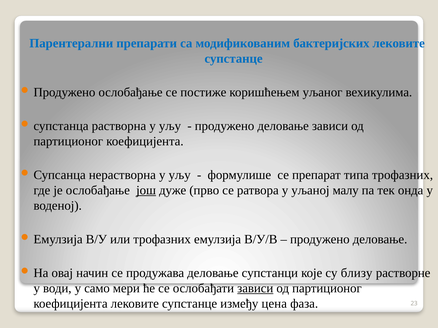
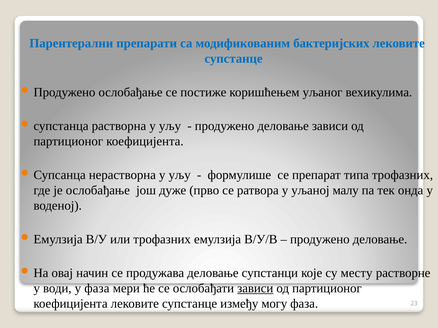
још underline: present -> none (146, 191)
близу: близу -> месту (357, 273)
у само: само -> фаза (97, 289)
цена: цена -> могу (274, 304)
